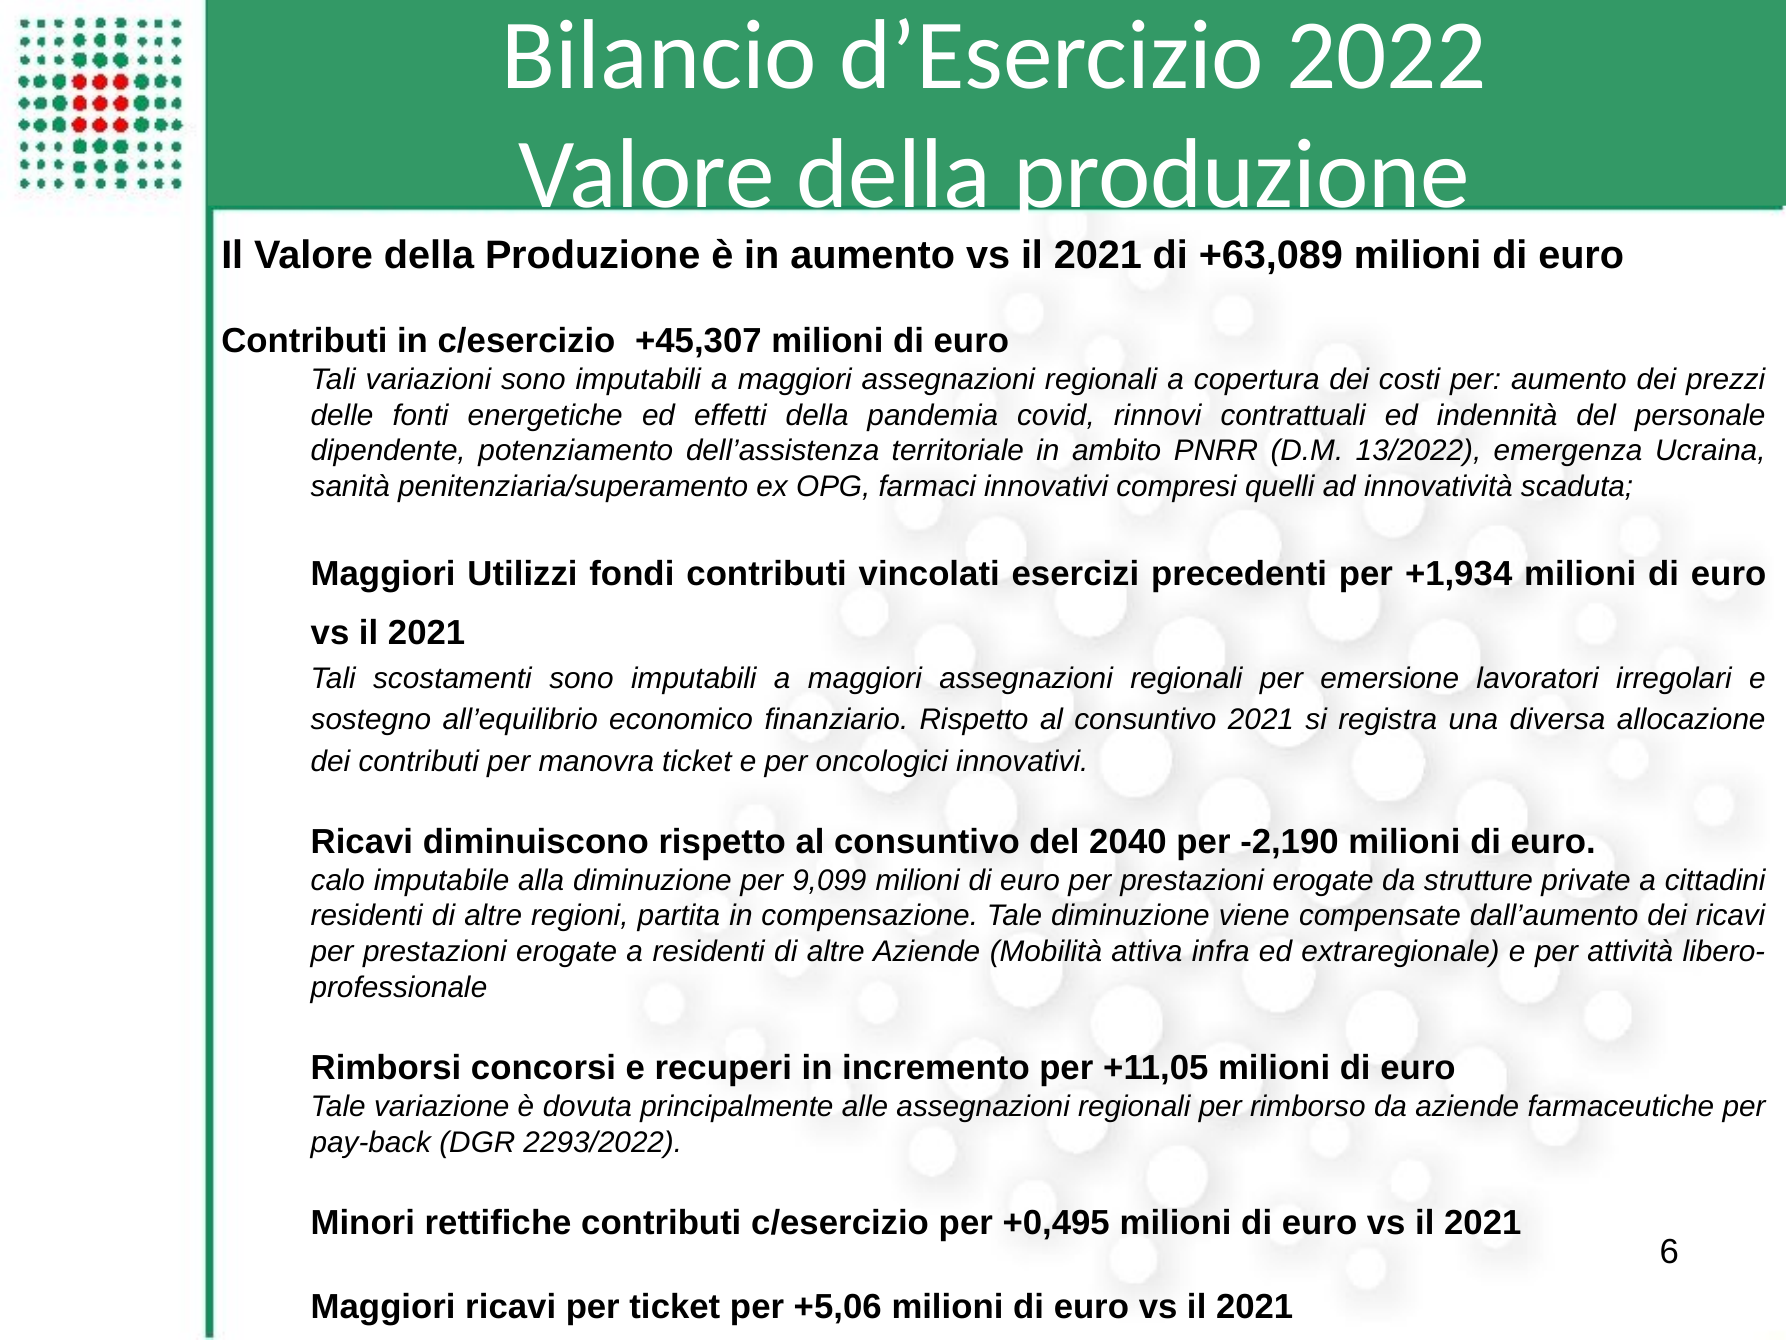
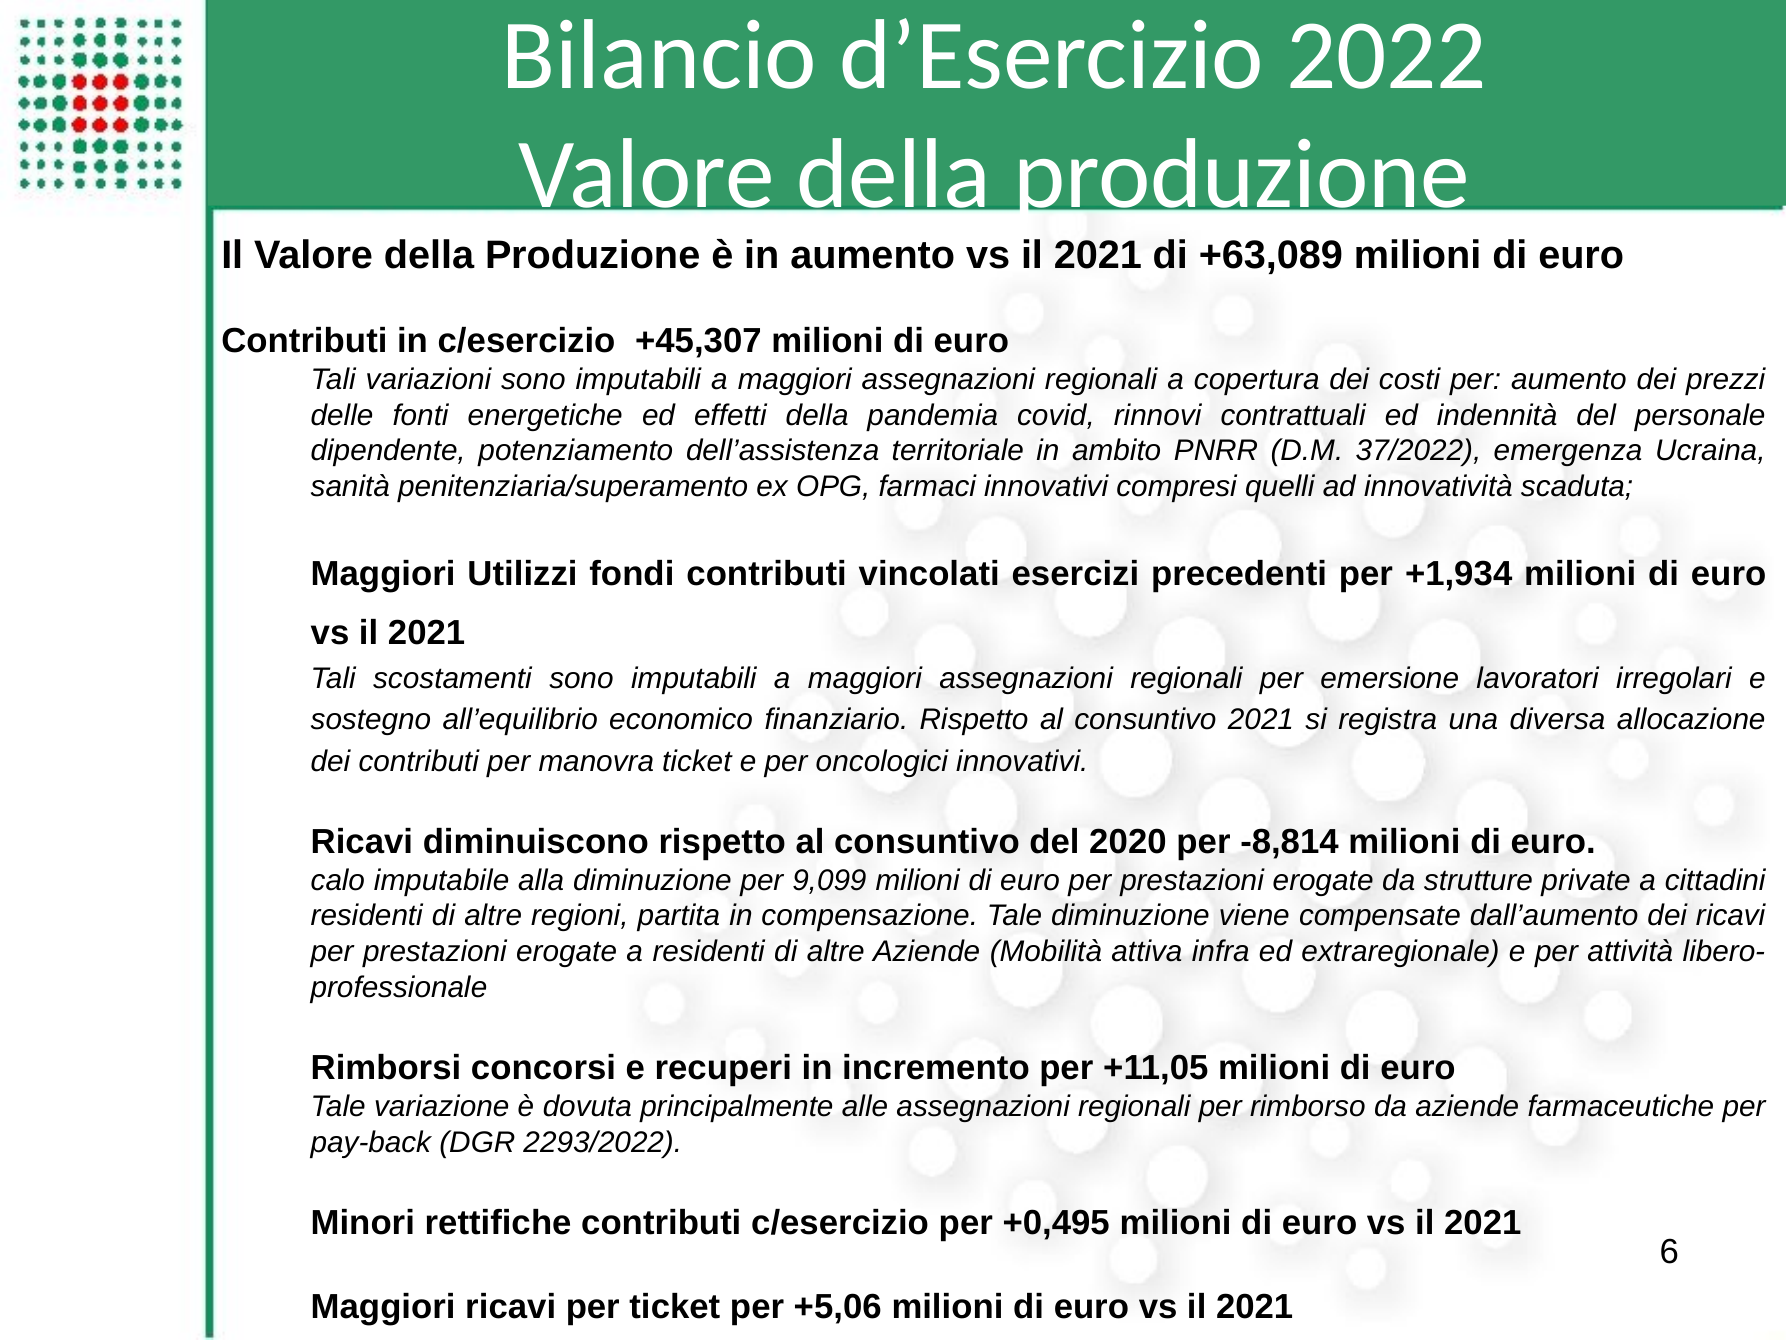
13/2022: 13/2022 -> 37/2022 (1419, 451)
2040: 2040 -> 2020 (1128, 842)
-2,190: -2,190 -> -8,814 (1289, 842)
